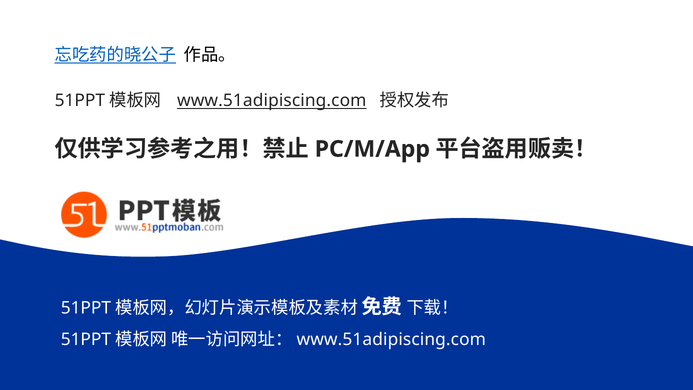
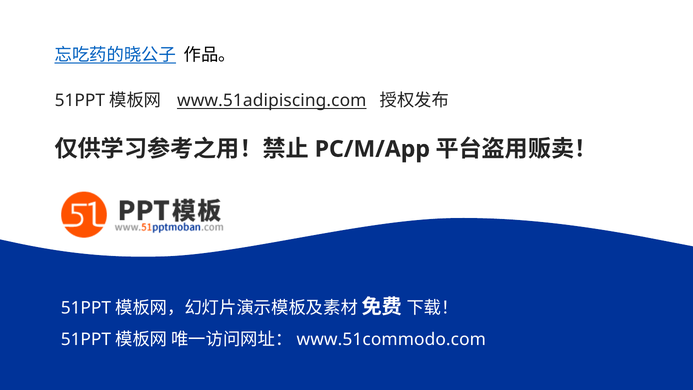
www.51adipiscing.com: www.51adipiscing.com -> www.51commodo.com (391, 339)
